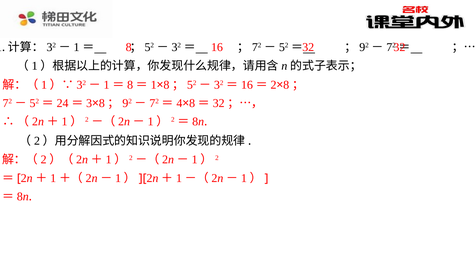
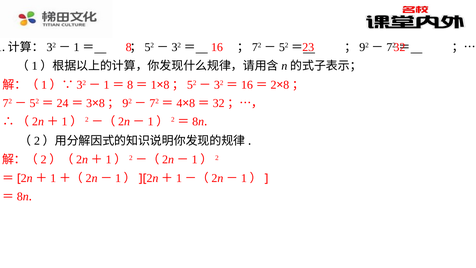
16 32: 32 -> 23 (308, 47)
